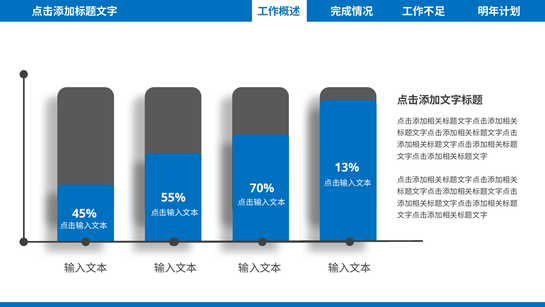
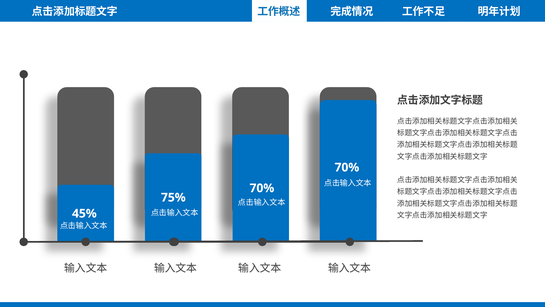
13%: 13% -> 70% (347, 167)
55%: 55% -> 75% (173, 197)
